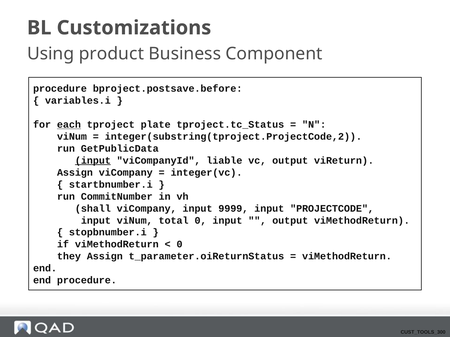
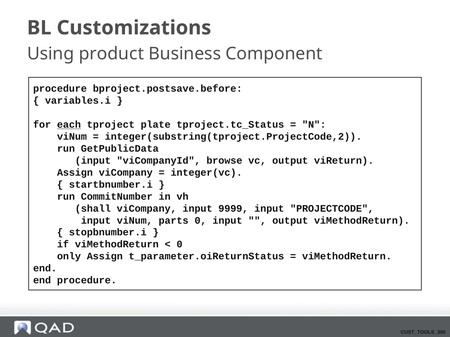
input underline: present -> none (93, 161)
liable: liable -> browse (224, 161)
total: total -> parts (174, 221)
they: they -> only (69, 257)
